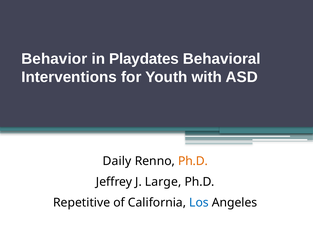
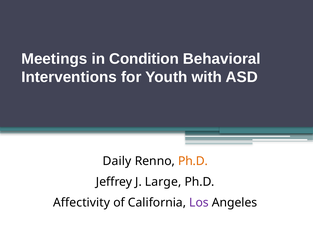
Behavior: Behavior -> Meetings (54, 59)
Playdates: Playdates -> Condition (144, 59)
Repetitive: Repetitive -> Affectivity (82, 202)
Los colour: blue -> purple (199, 202)
